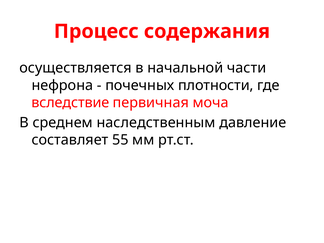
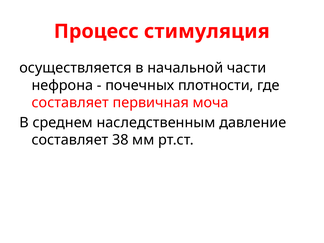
содержания: содержания -> стимуляция (207, 31)
вследствие: вследствие -> составляет (70, 103)
55: 55 -> 38 (120, 140)
